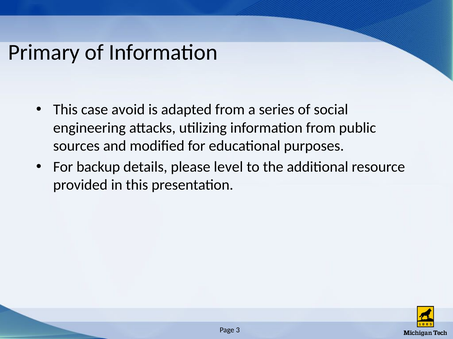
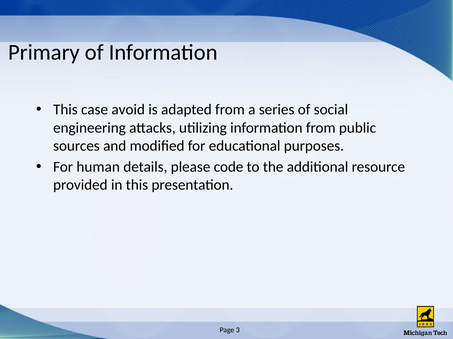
backup: backup -> human (98, 167)
level: level -> code (229, 167)
